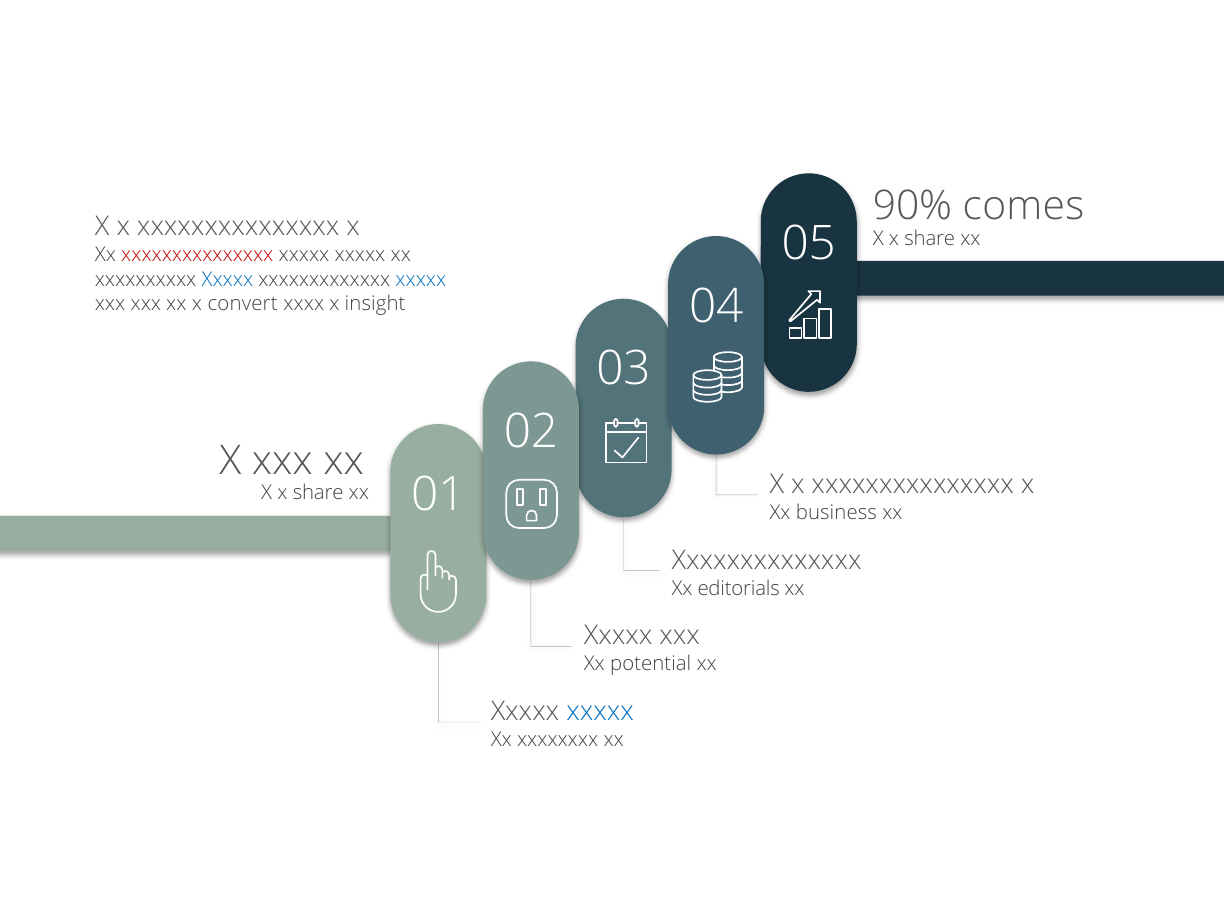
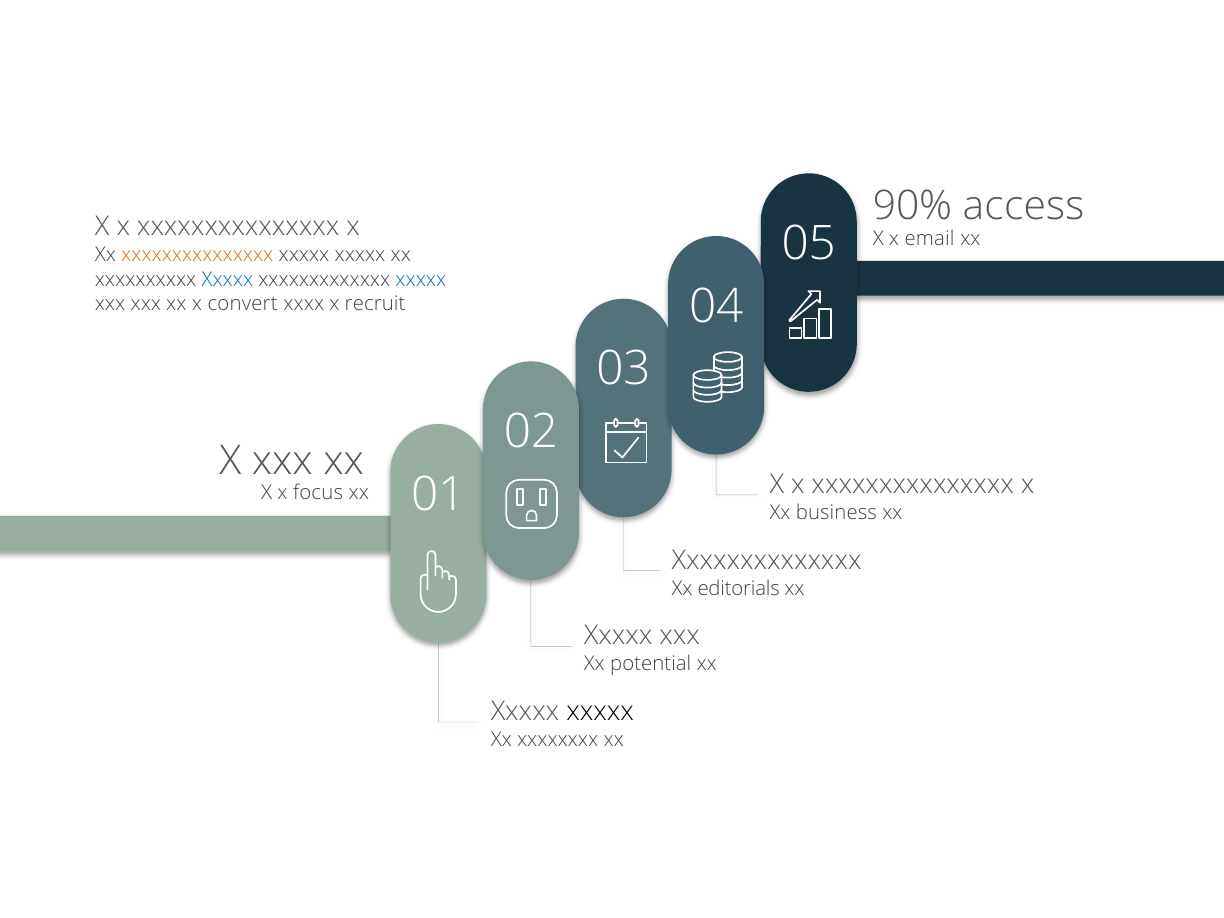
comes: comes -> access (1024, 206)
share: share -> email (930, 239)
xxxxxxxxxxxxxxx colour: red -> orange (197, 255)
insight: insight -> recruit (375, 304)
share: share -> focus (318, 493)
xxxxx colour: blue -> black (600, 712)
